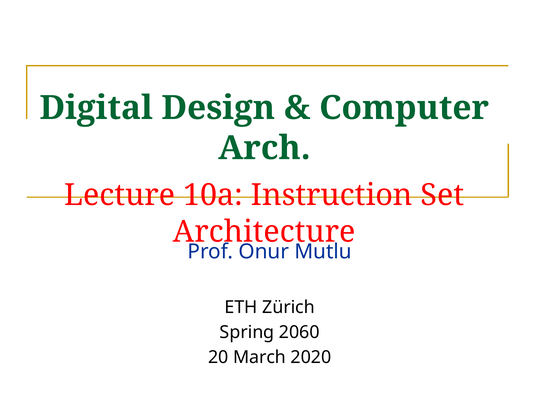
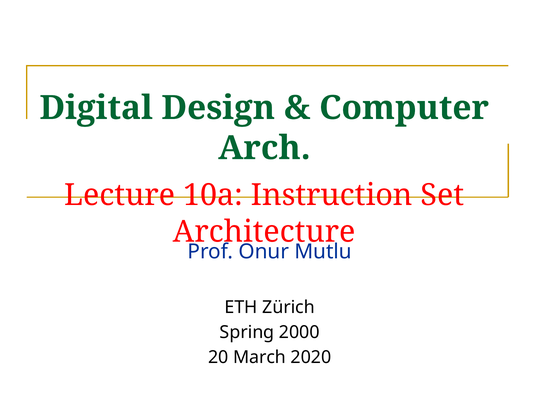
2060: 2060 -> 2000 (299, 332)
